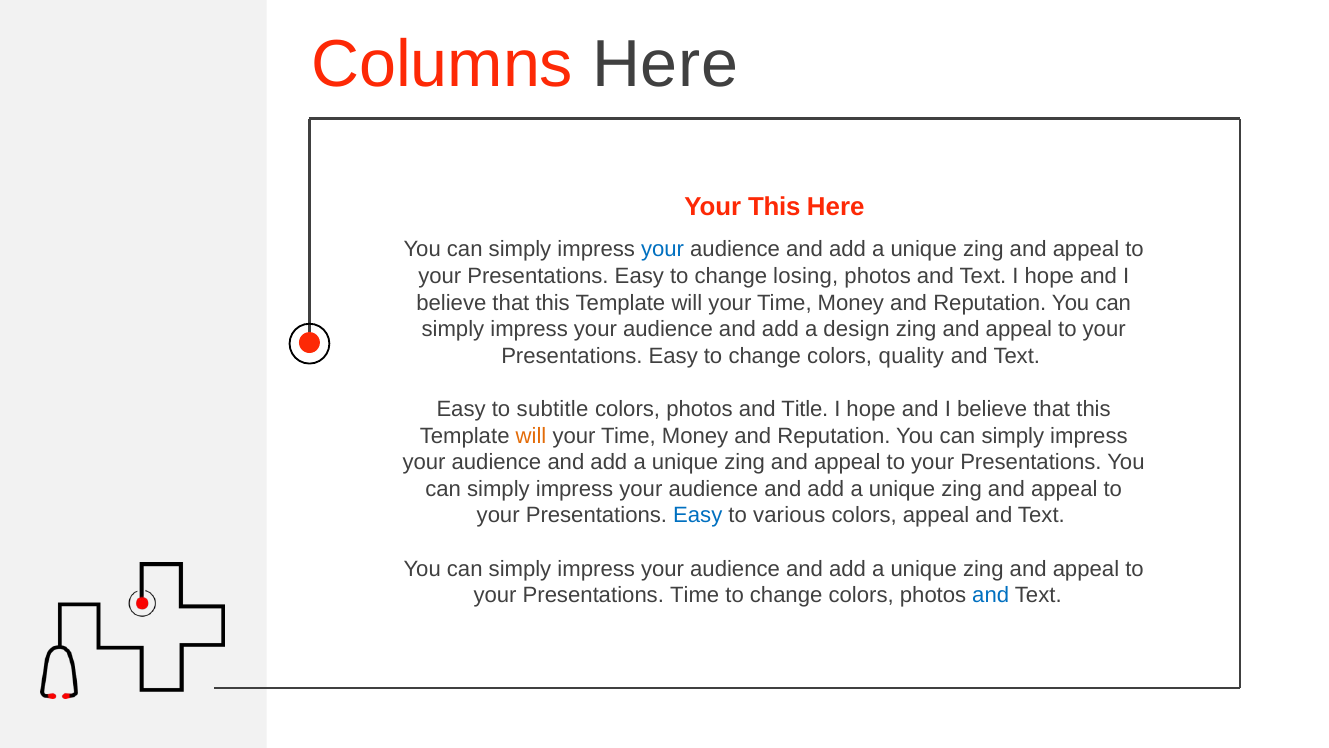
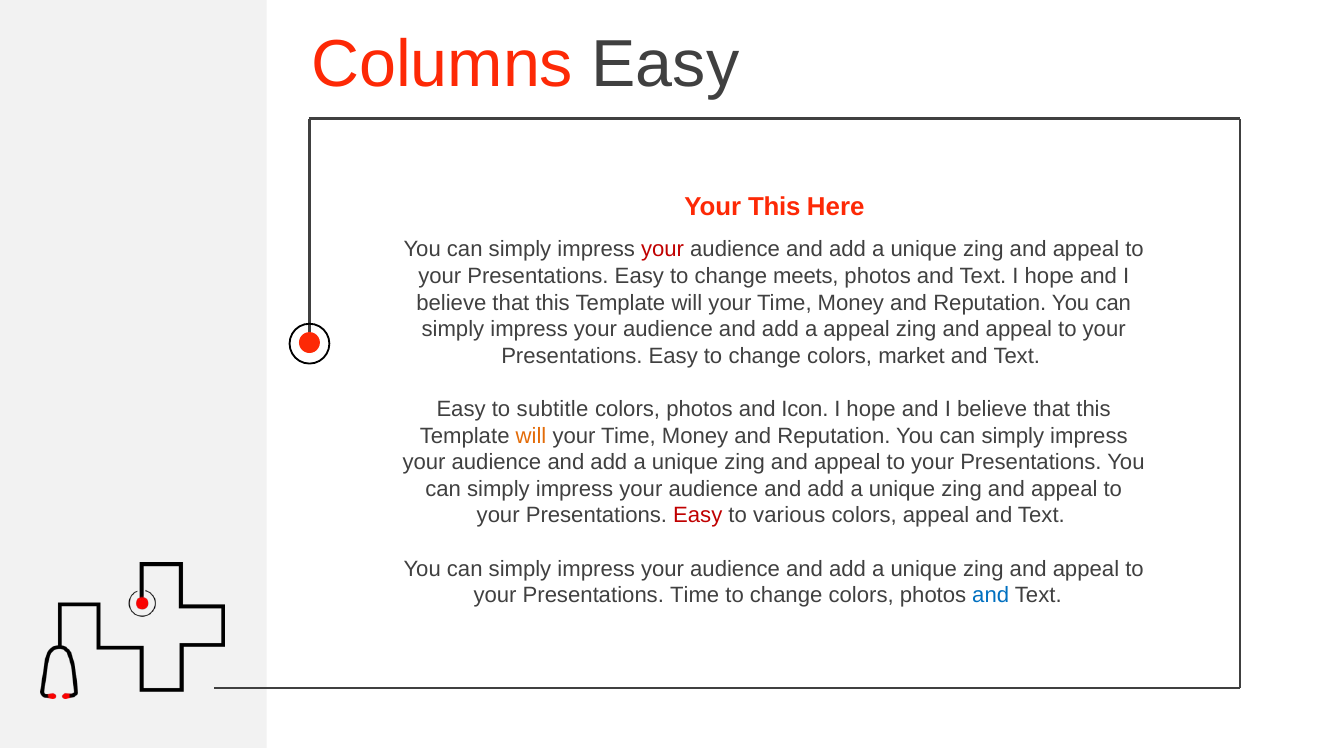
Columns Here: Here -> Easy (665, 64)
your colour: blue -> red (663, 249)
losing: losing -> meets (806, 276)
a design: design -> appeal (857, 329)
quality: quality -> market (912, 356)
Title: Title -> Icon (805, 409)
Easy colour: blue -> red (698, 515)
